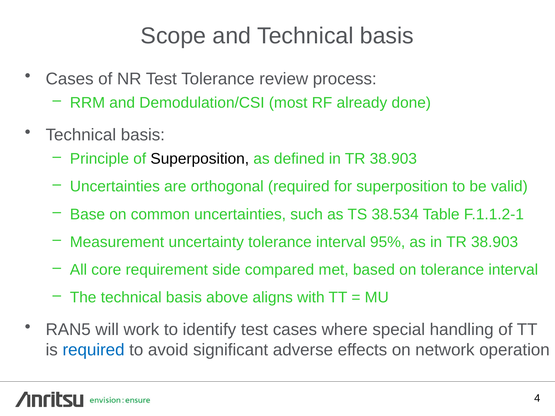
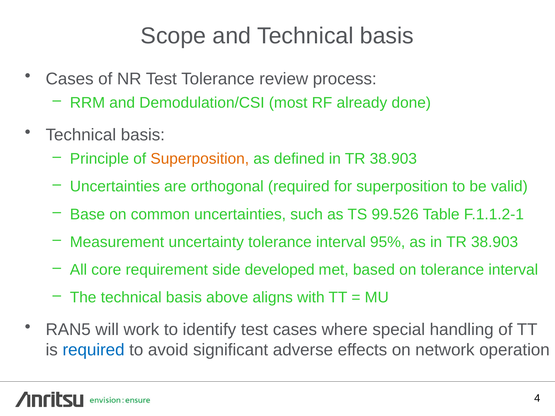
Superposition colour: black -> orange (200, 159)
38.534: 38.534 -> 99.526 (395, 214)
compared: compared -> developed (280, 270)
